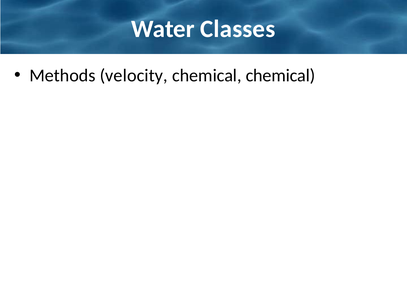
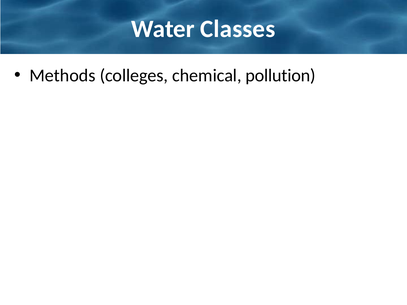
velocity: velocity -> colleges (134, 76)
chemical chemical: chemical -> pollution (281, 76)
